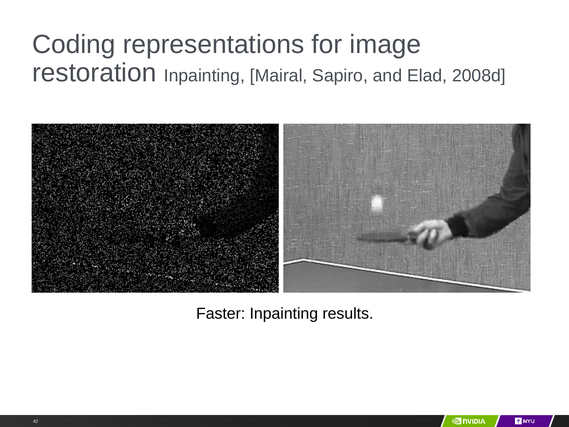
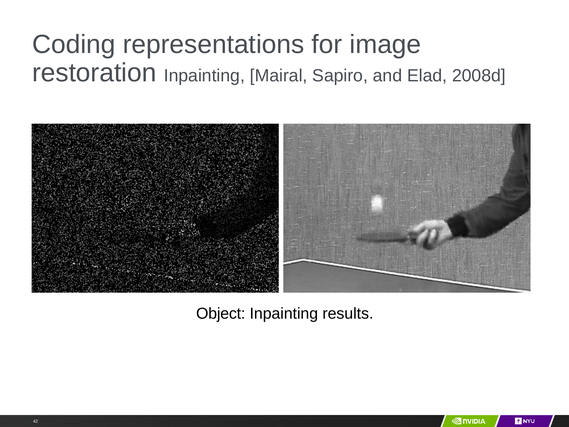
Faster: Faster -> Object (221, 314)
